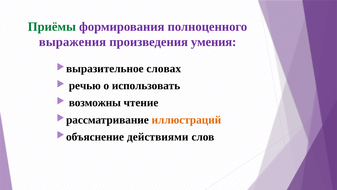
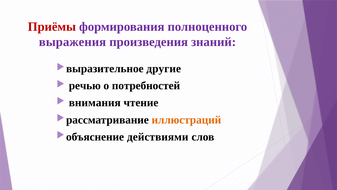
Приёмы colour: green -> red (52, 27)
умения: умения -> знаний (214, 42)
словах: словах -> другие (164, 69)
использовать: использовать -> потребностей (146, 86)
возможны: возможны -> внимания (95, 103)
